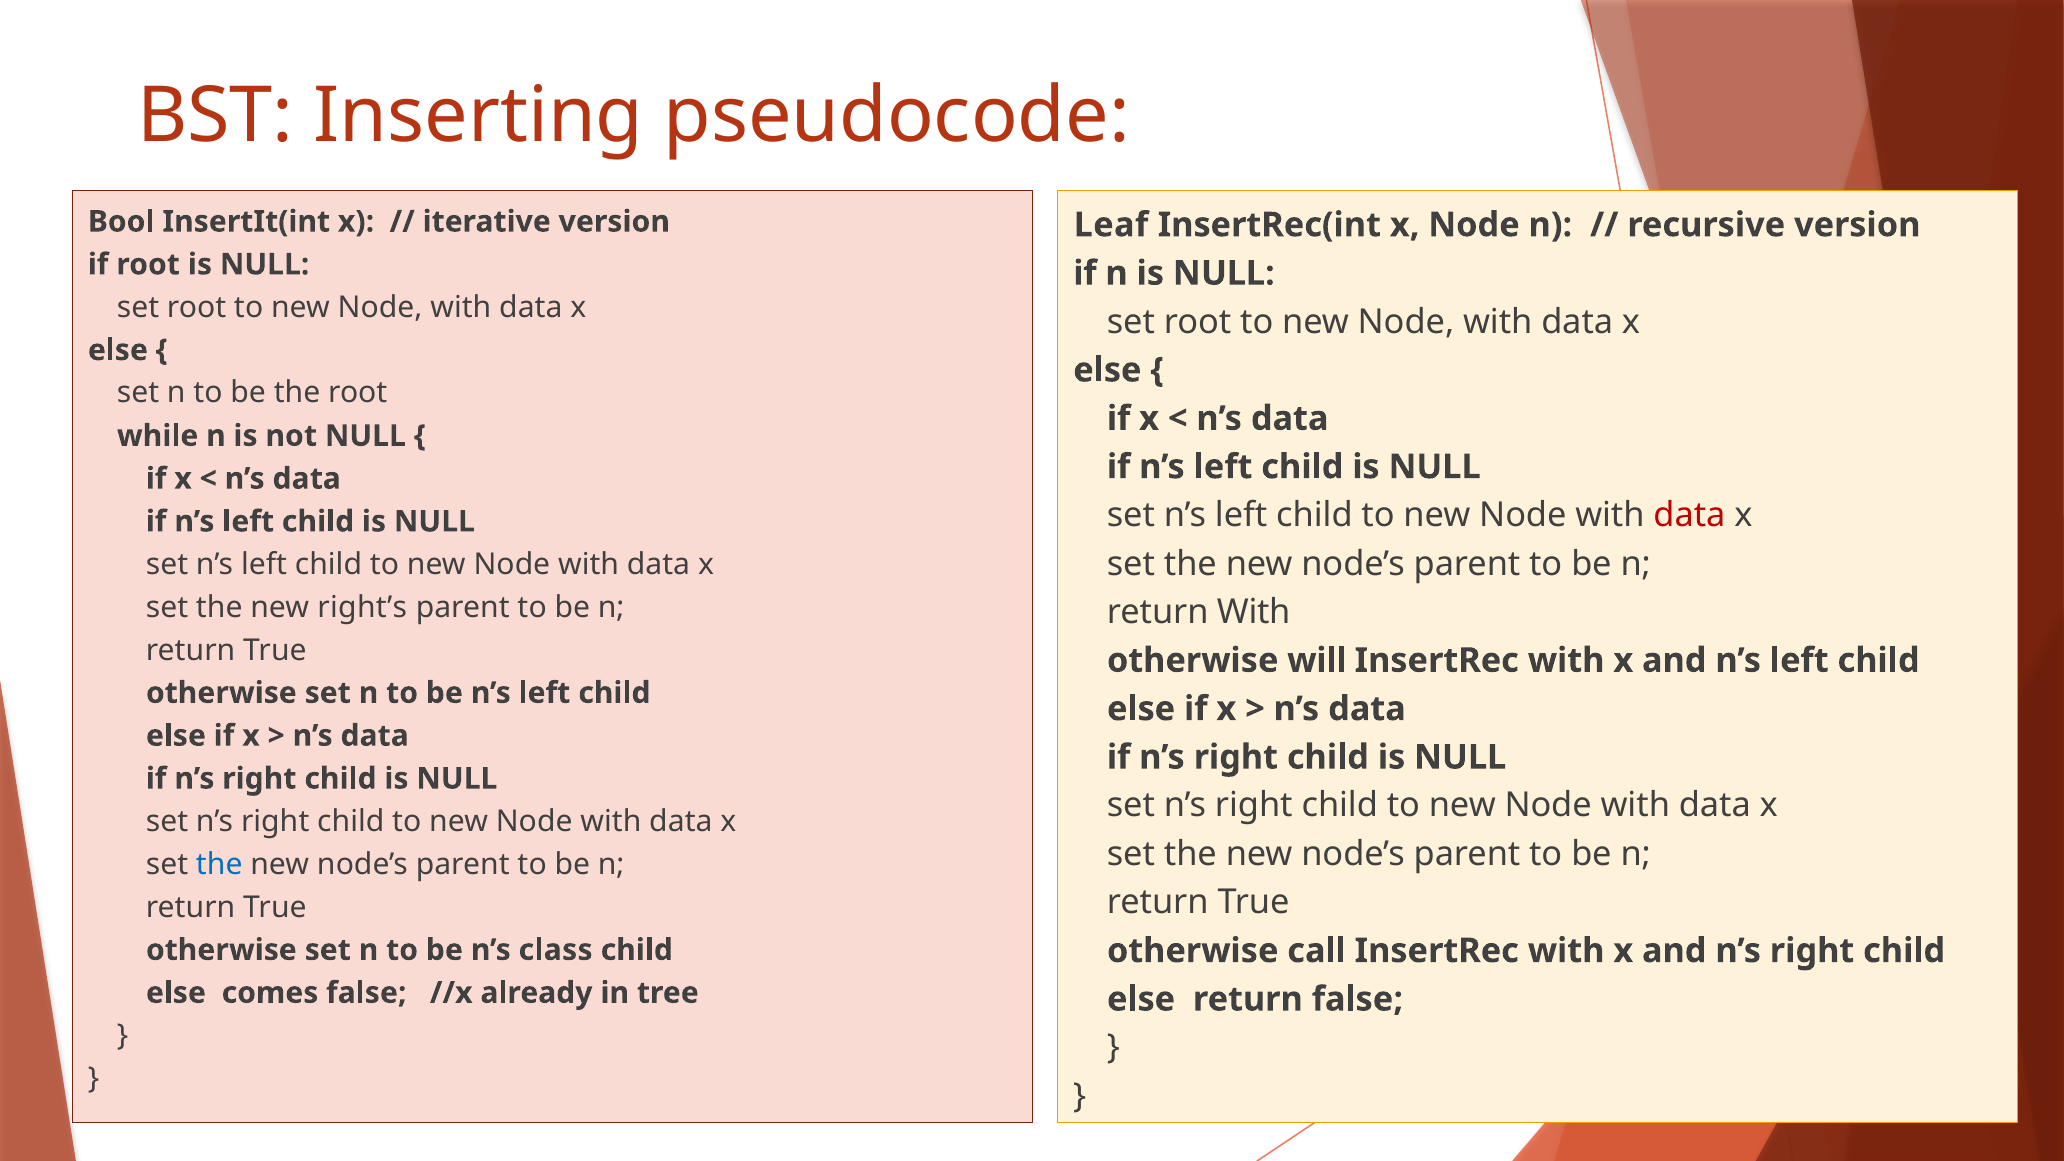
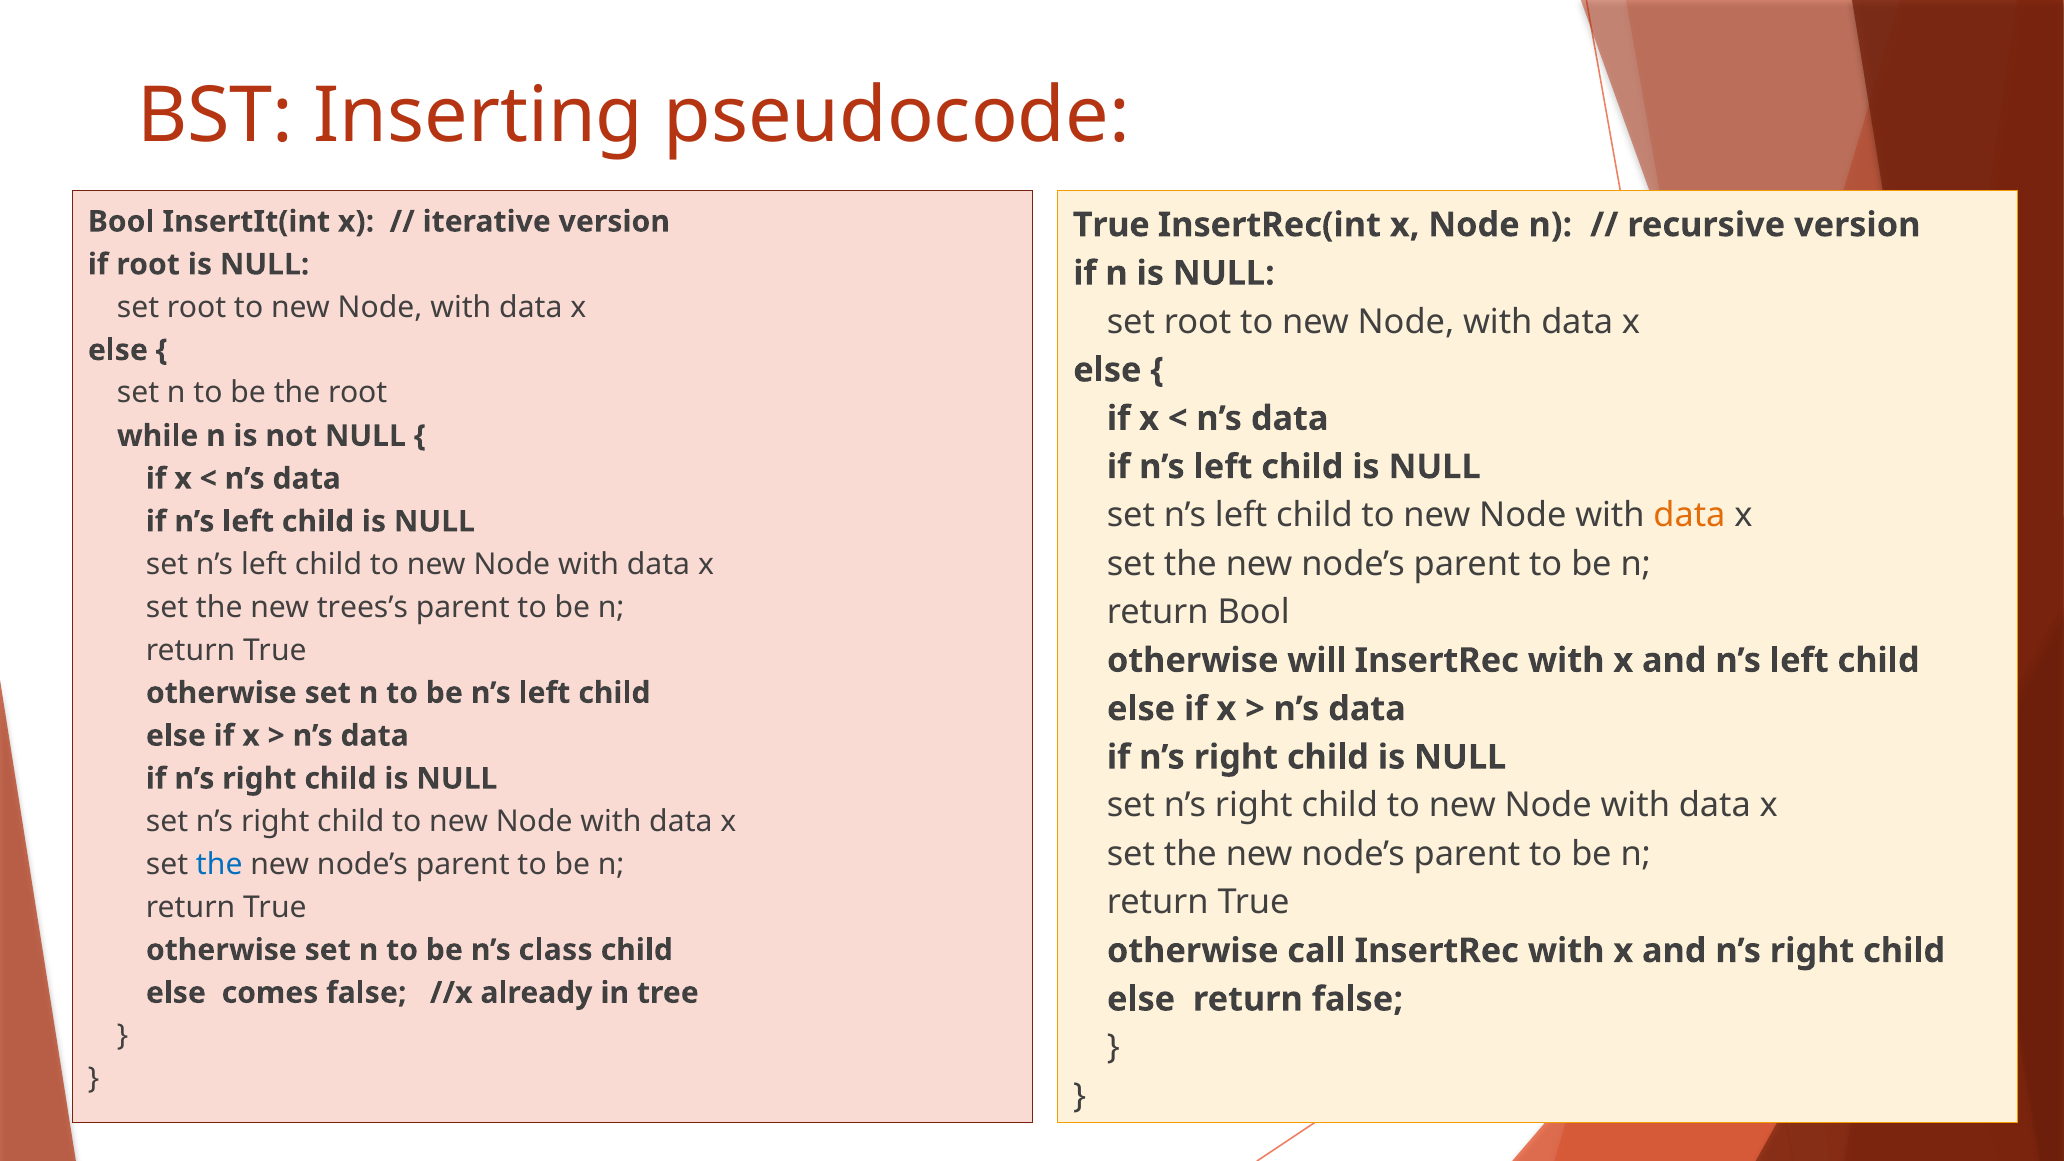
Leaf: Leaf -> True (1111, 225)
data colour: red -> orange (1689, 515)
right’s: right’s -> trees’s (362, 607)
return With: With -> Bool (1254, 612)
